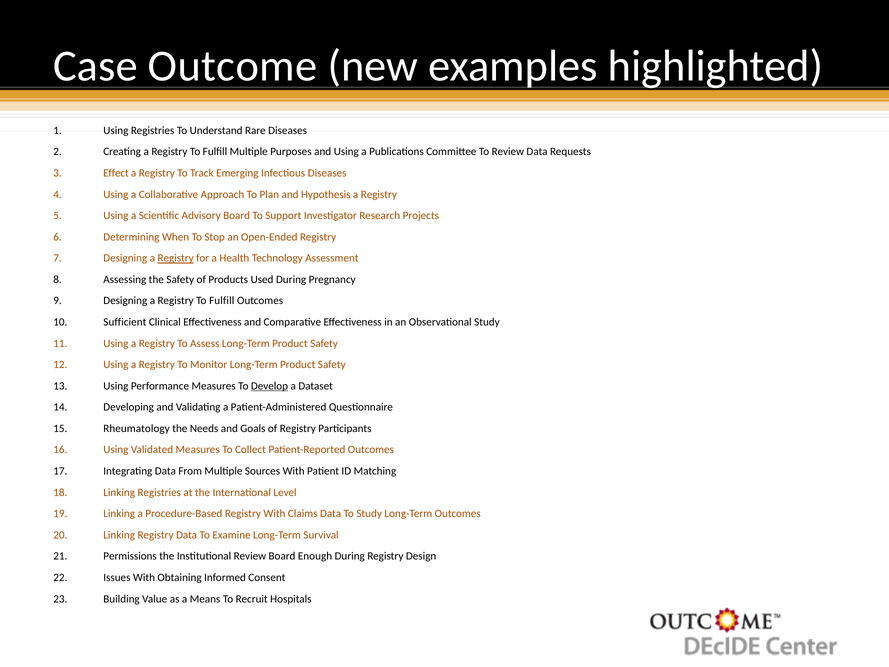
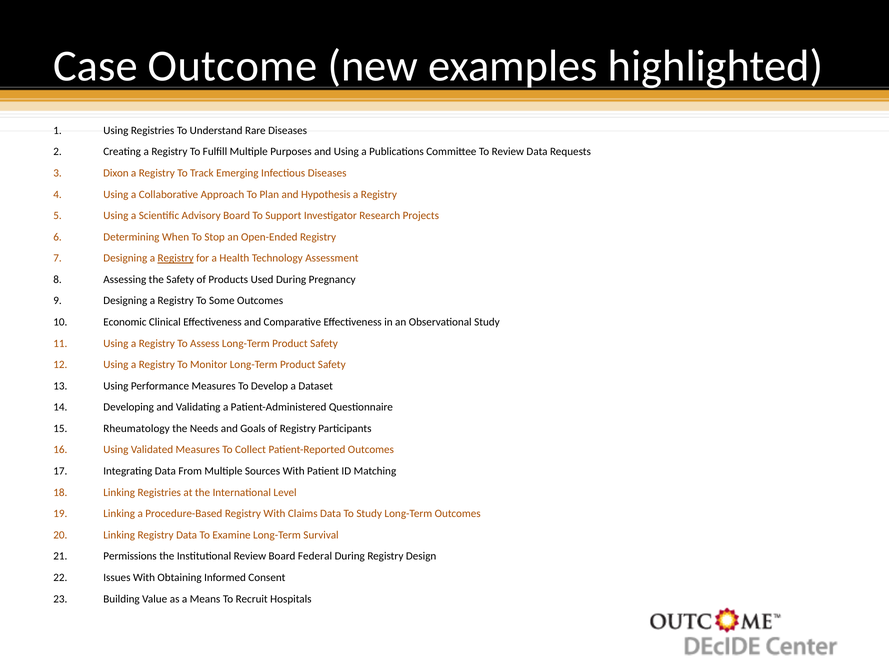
Effect: Effect -> Dixon (116, 173)
Fulfill: Fulfill -> Some (222, 301)
Sufficient: Sufficient -> Economic (125, 322)
Develop underline: present -> none (269, 386)
Enough: Enough -> Federal (315, 556)
